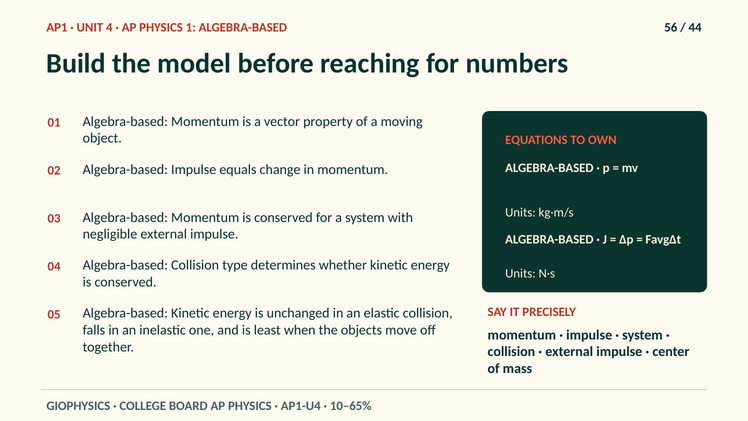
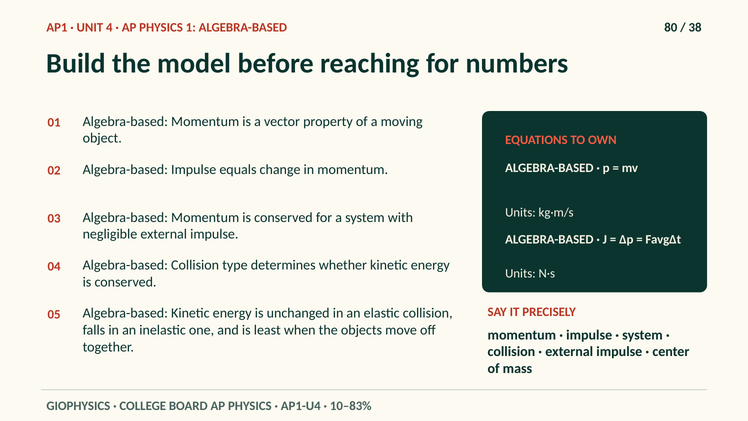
56: 56 -> 80 (671, 28)
44: 44 -> 38 (695, 28)
10–65%: 10–65% -> 10–83% (351, 406)
